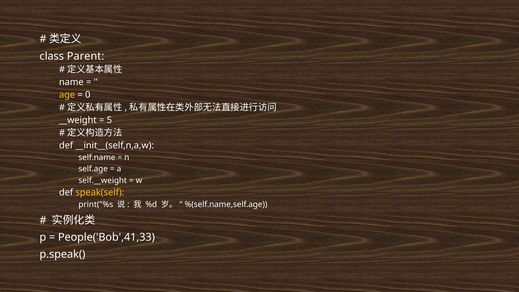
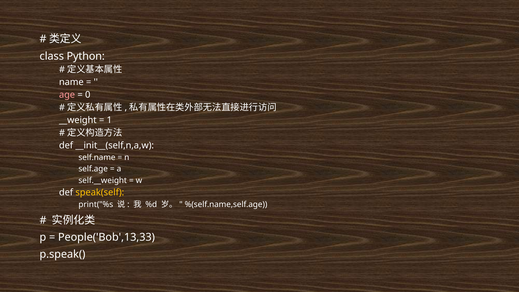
Parent: Parent -> Python (86, 56)
age colour: yellow -> pink (67, 95)
5: 5 -> 1 (109, 120)
People('Bob',41,33: People('Bob',41,33 -> People('Bob',13,33 (106, 237)
